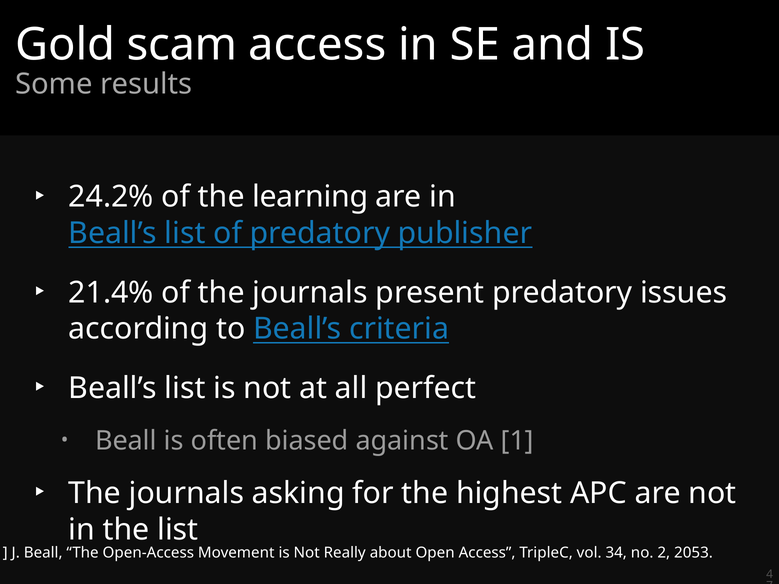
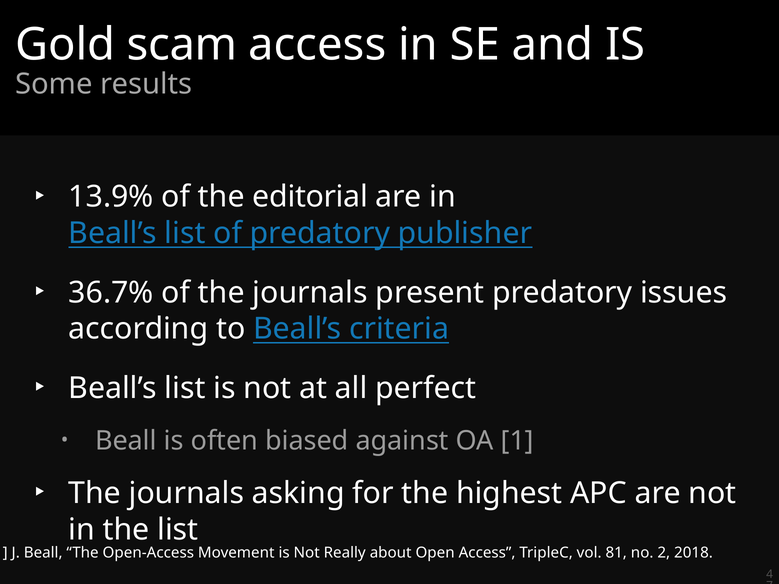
24.2%: 24.2% -> 13.9% (111, 197)
learning: learning -> editorial (310, 197)
21.4%: 21.4% -> 36.7% (111, 293)
34: 34 -> 81 (616, 553)
2053: 2053 -> 2018 (694, 553)
